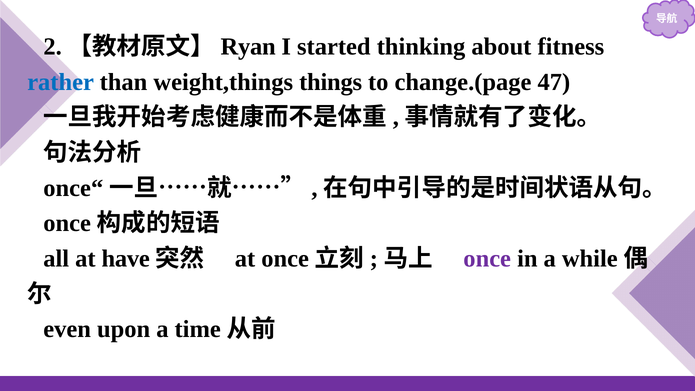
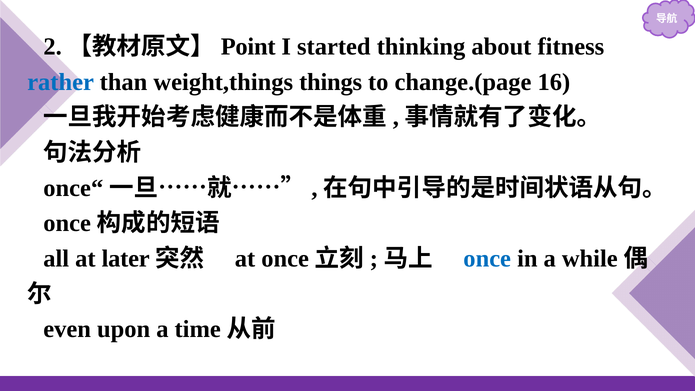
Ryan: Ryan -> Point (248, 47)
47: 47 -> 16 (554, 82)
have: have -> later (126, 259)
once colour: purple -> blue (487, 259)
